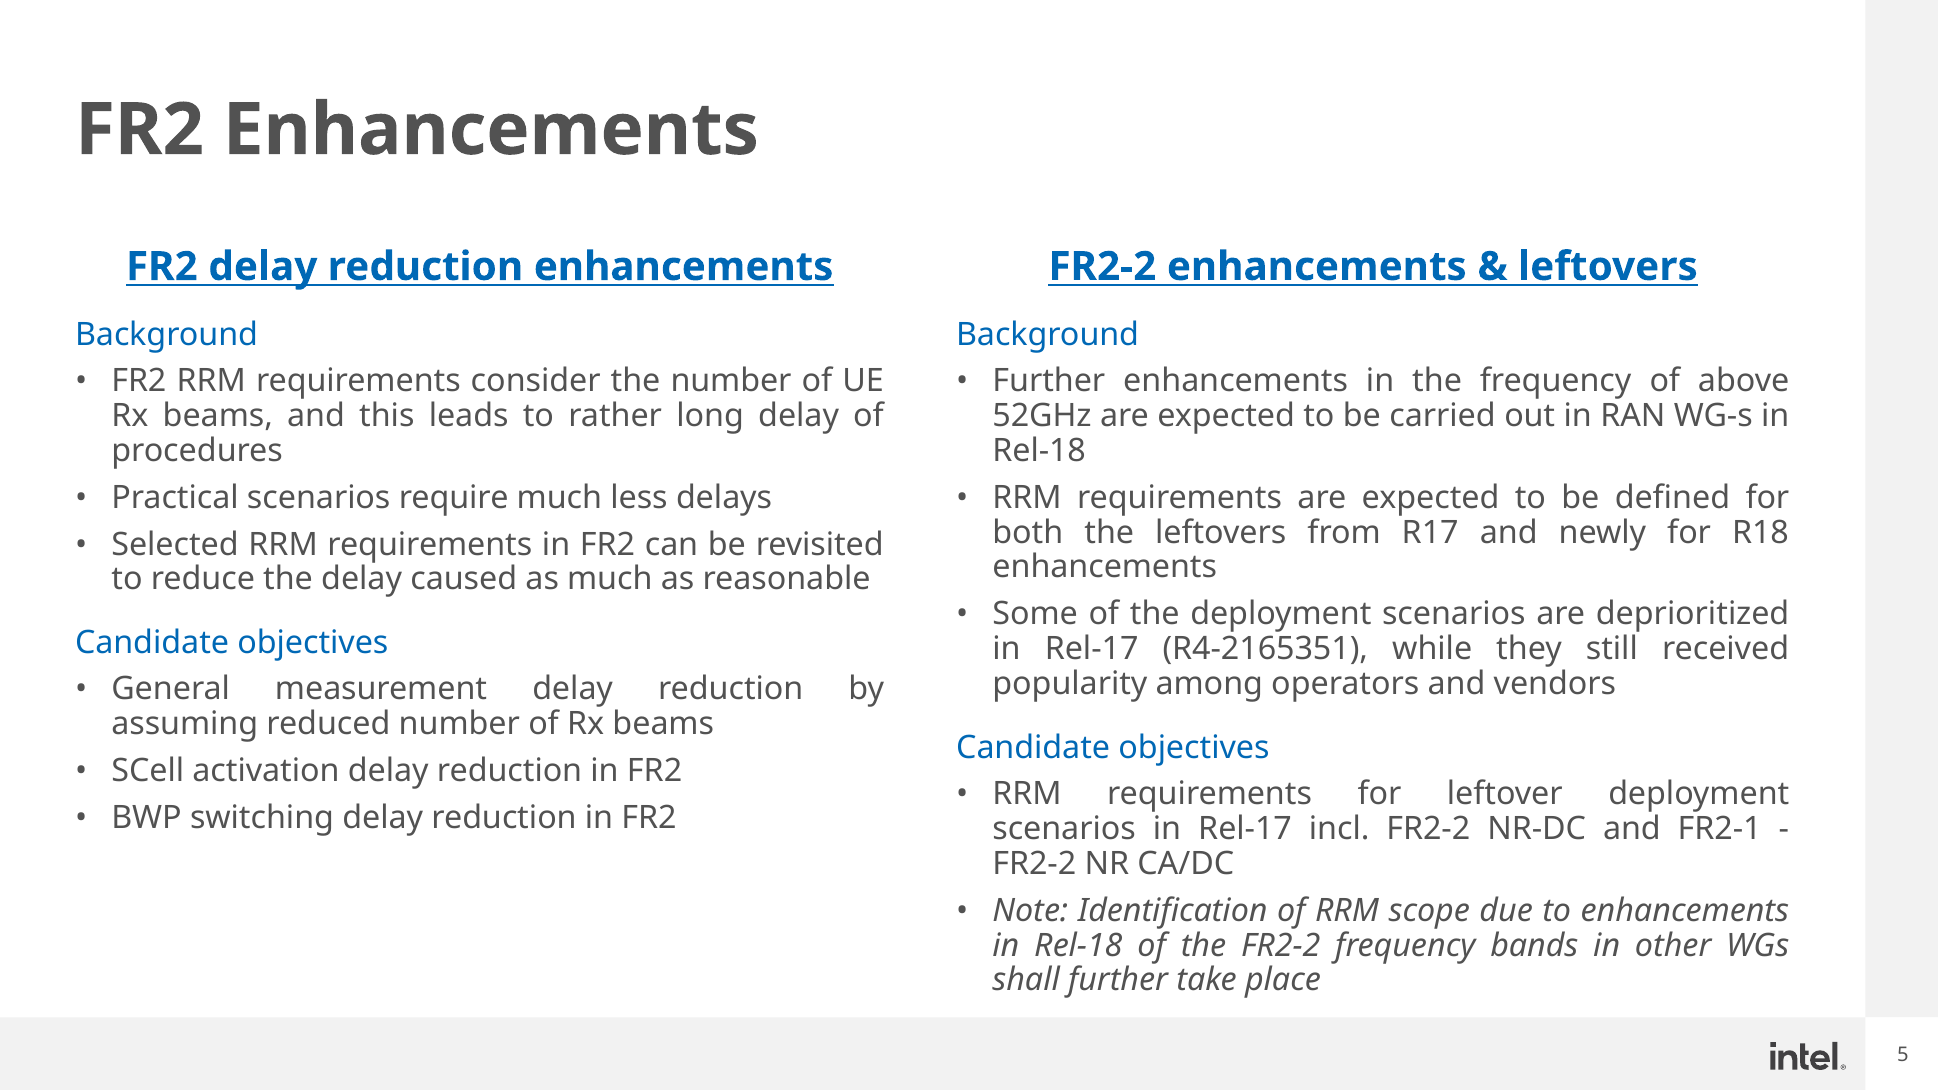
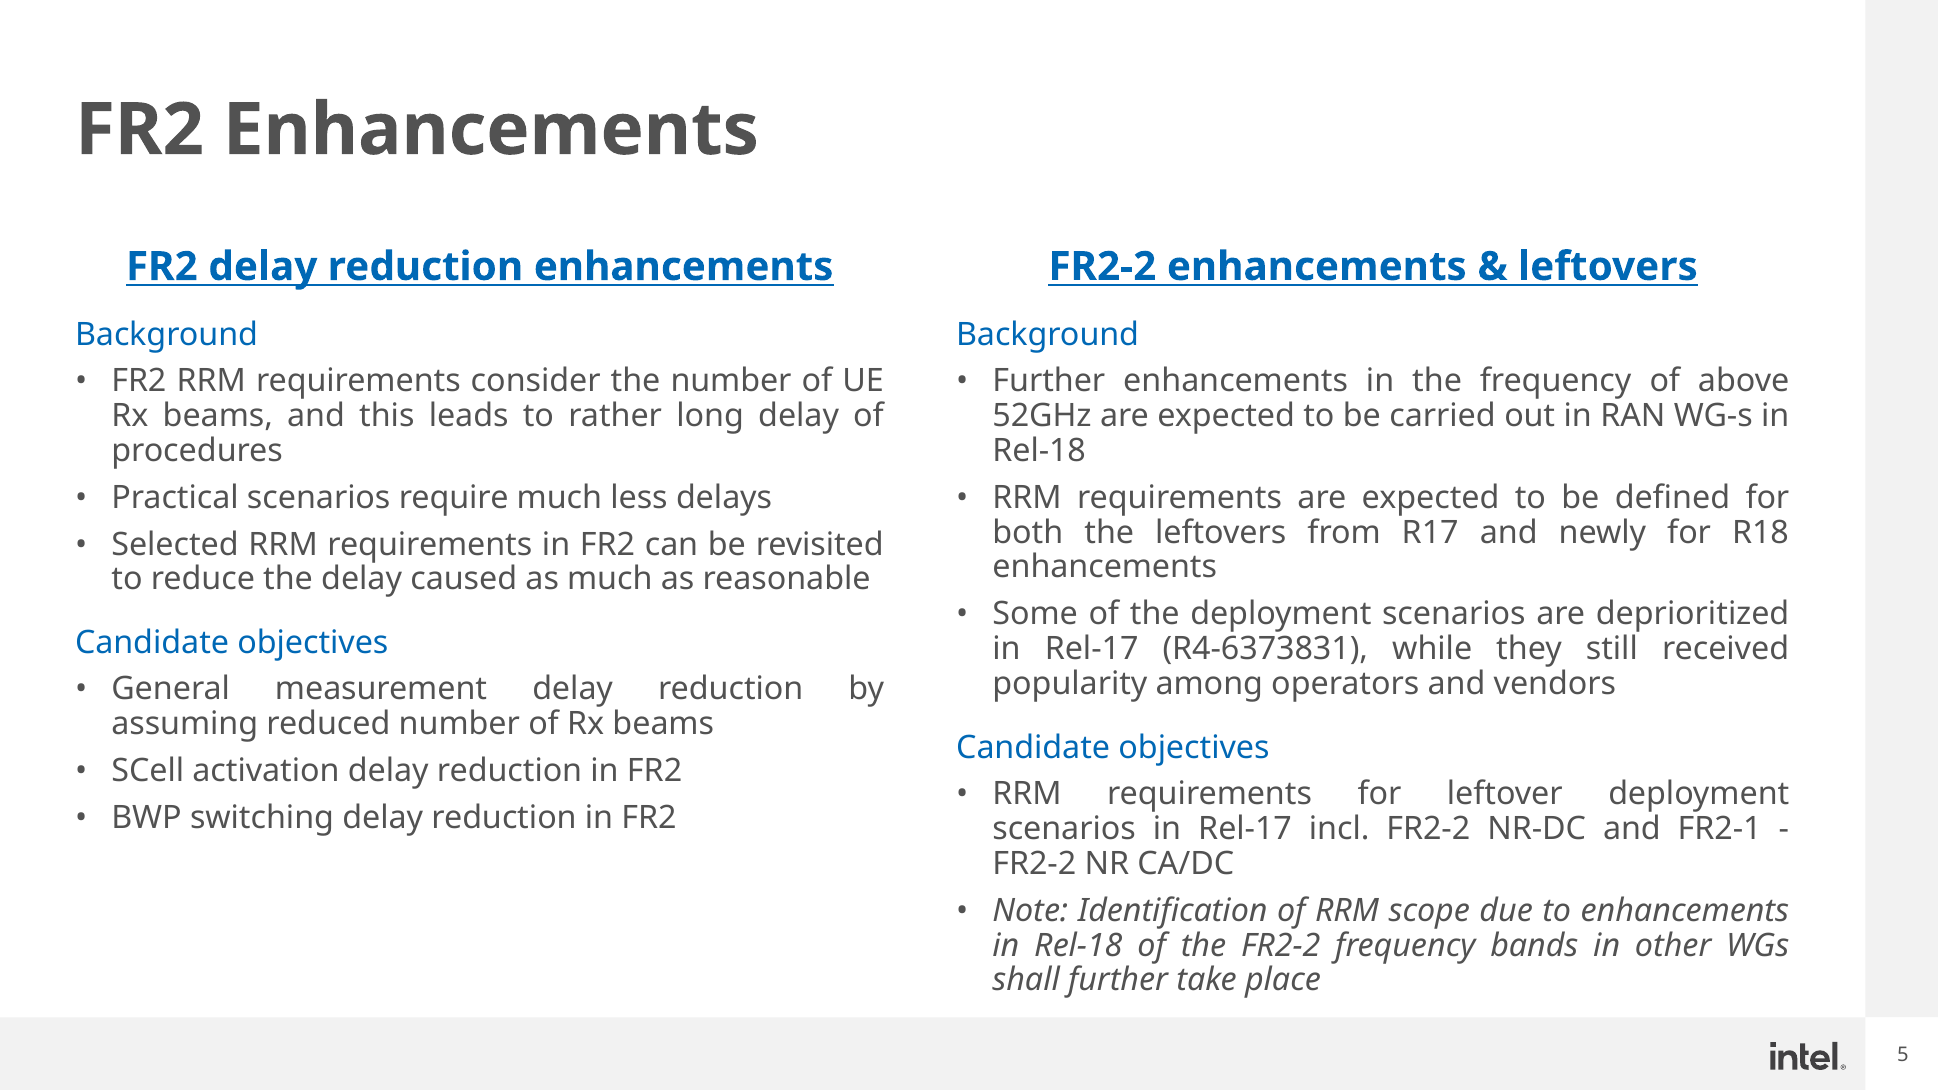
R4-2165351: R4-2165351 -> R4-6373831 (1265, 649)
